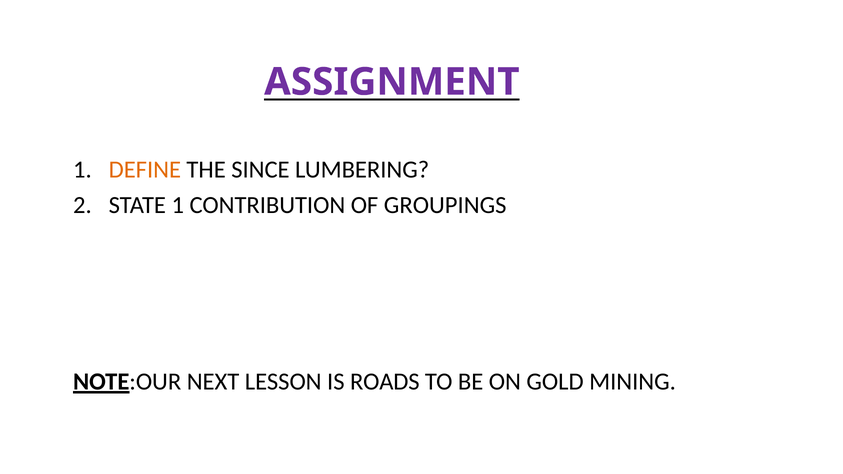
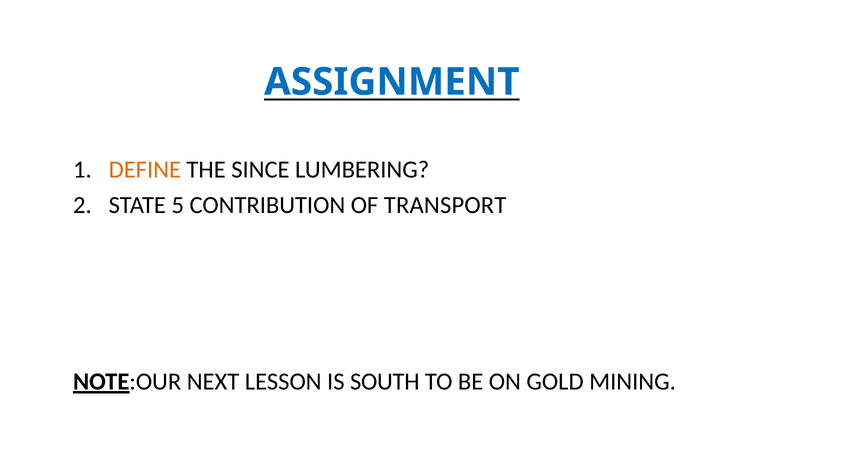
ASSIGNMENT colour: purple -> blue (392, 82)
STATE 1: 1 -> 5 (178, 205)
GROUPINGS: GROUPINGS -> TRANSPORT (445, 205)
ROADS: ROADS -> SOUTH (385, 382)
